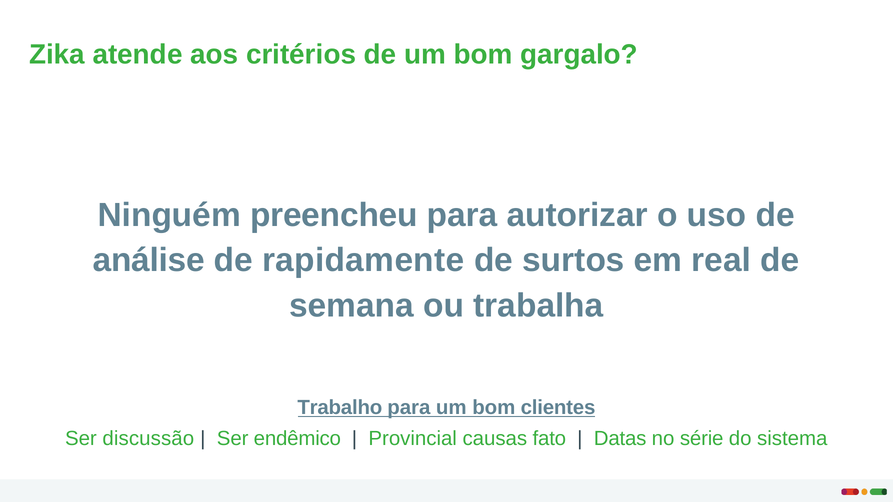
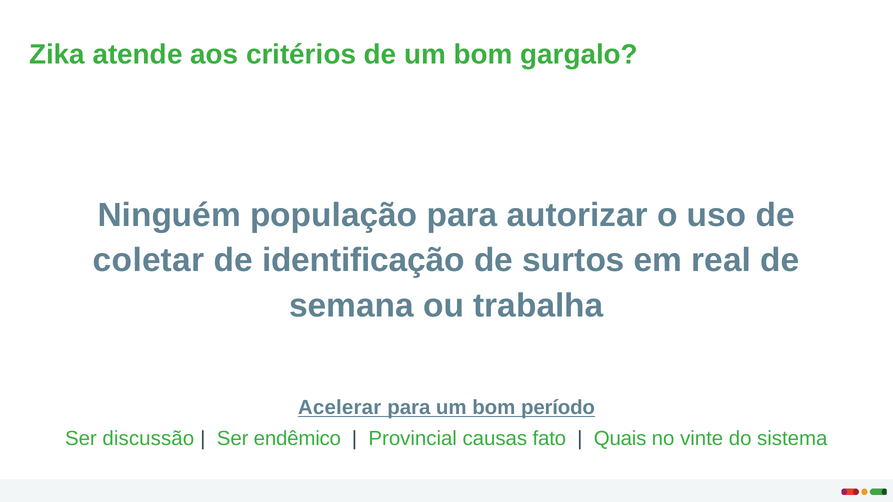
preencheu: preencheu -> população (334, 215)
análise: análise -> coletar (149, 261)
rapidamente: rapidamente -> identificação (363, 261)
Trabalho: Trabalho -> Acelerar (340, 408)
clientes: clientes -> período (558, 408)
Datas: Datas -> Quais (620, 439)
série: série -> vinte (702, 439)
